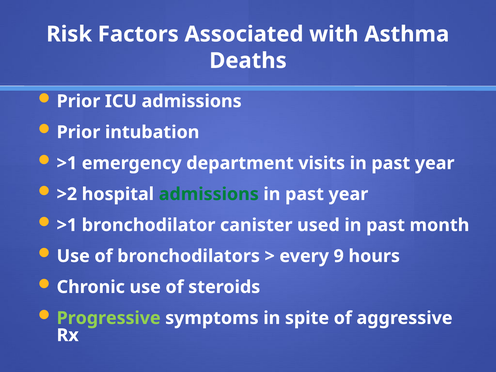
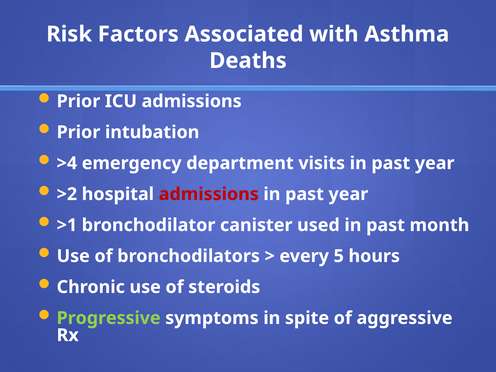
>1: >1 -> >4 (67, 163)
admissions colour: green -> red (209, 194)
9: 9 -> 5 (339, 256)
